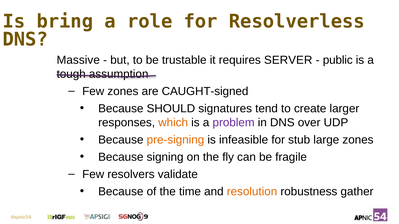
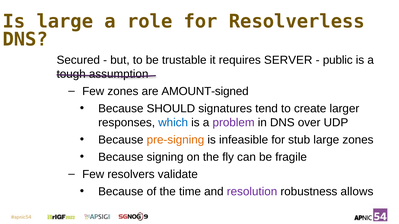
Is bring: bring -> large (65, 21)
Massive: Massive -> Secured (78, 60)
CAUGHT-signed: CAUGHT-signed -> AMOUNT-signed (205, 91)
which colour: orange -> blue (173, 123)
resolution colour: orange -> purple (252, 192)
gather: gather -> allows (357, 192)
